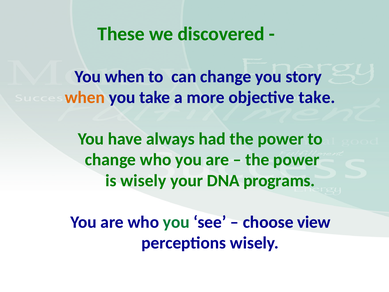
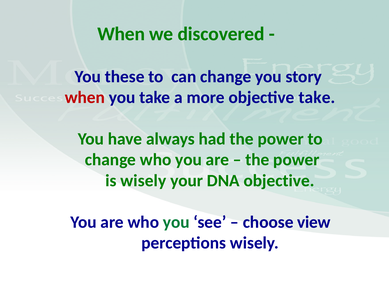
These: These -> When (121, 34)
You when: when -> these (125, 77)
when colour: orange -> red (85, 97)
DNA programs: programs -> objective (279, 180)
